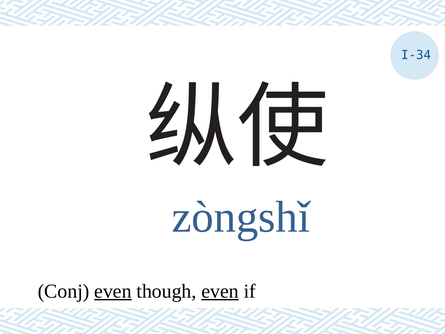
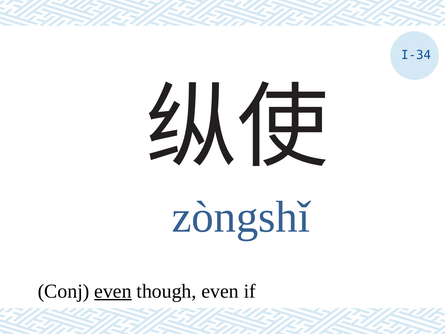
even underline: present -> none (220, 291)
